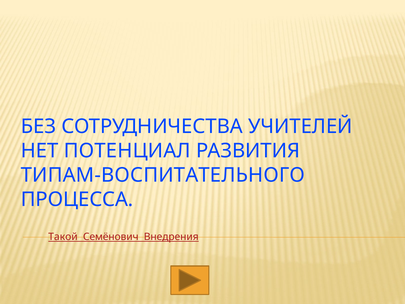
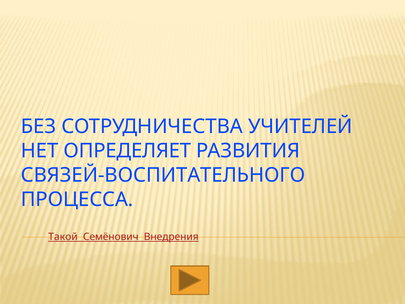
ПОТЕНЦИАЛ: ПОТЕНЦИАЛ -> ОПРЕДЕЛЯЕТ (127, 151)
ТИПАМ-ВОСПИТАТЕЛЬНОГО: ТИПАМ-ВОСПИТАТЕЛЬНОГО -> СВЯЗЕЙ-ВОСПИТАТЕЛЬНОГО (163, 175)
